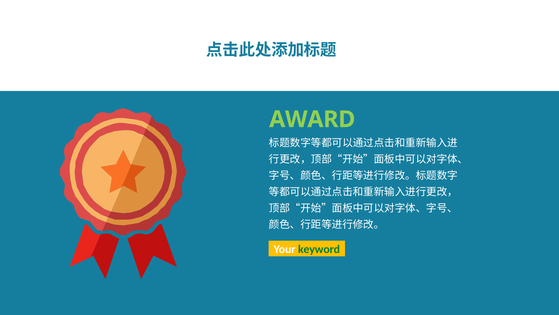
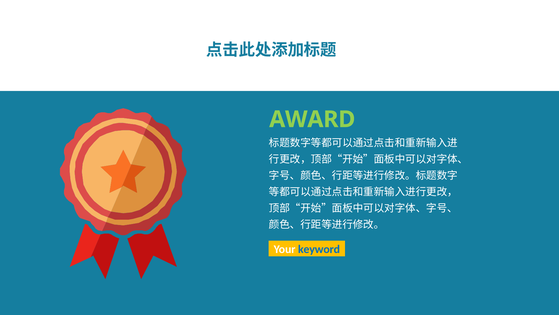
keyword colour: green -> blue (319, 249)
